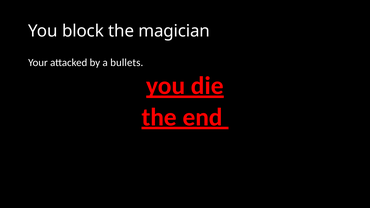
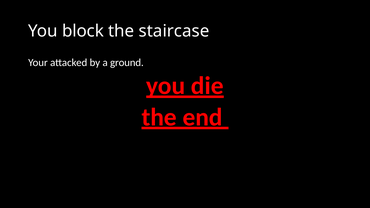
magician: magician -> staircase (174, 31)
bullets: bullets -> ground (127, 63)
